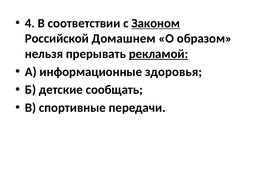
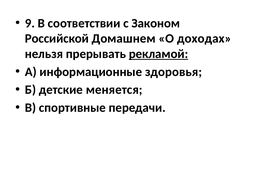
4: 4 -> 9 (30, 23)
Законом underline: present -> none (156, 23)
образом: образом -> доходах (204, 39)
сообщать: сообщать -> меняется (114, 90)
